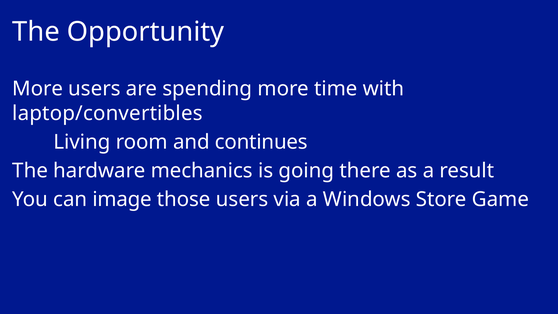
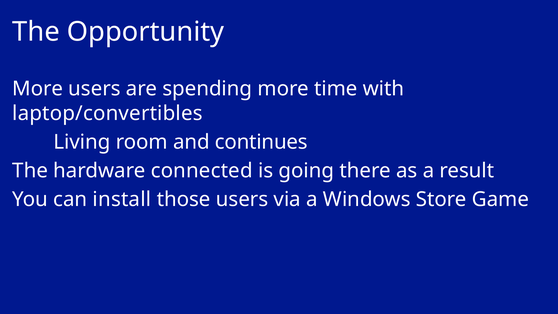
mechanics: mechanics -> connected (202, 171)
image: image -> install (122, 199)
